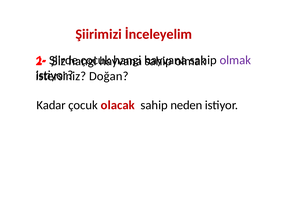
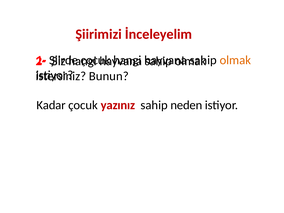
olmak colour: purple -> orange (235, 60)
Doğan: Doğan -> Bunun (109, 76)
olacak: olacak -> yazınız (118, 105)
